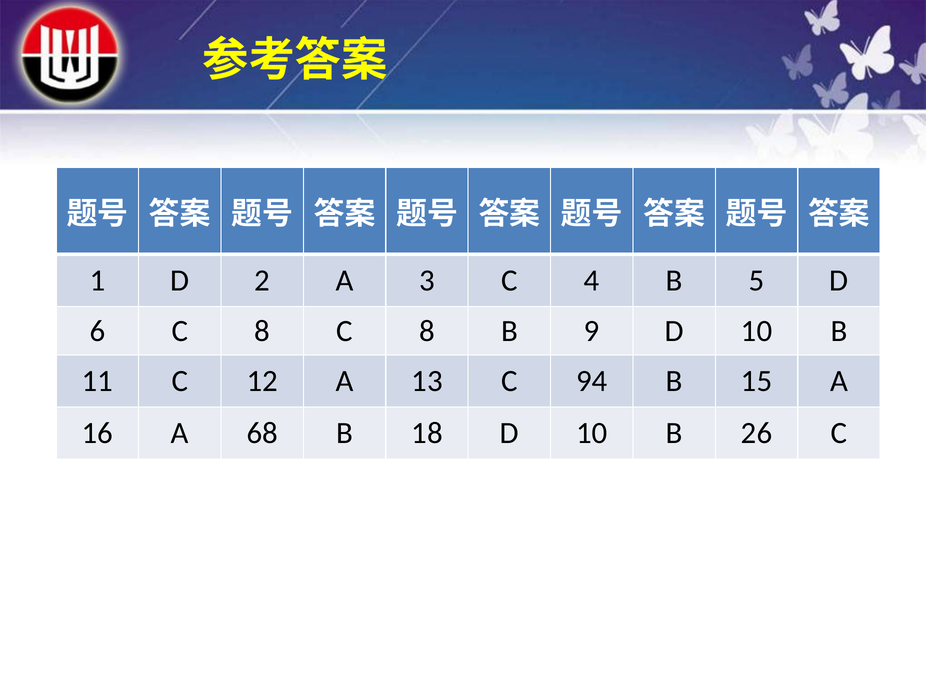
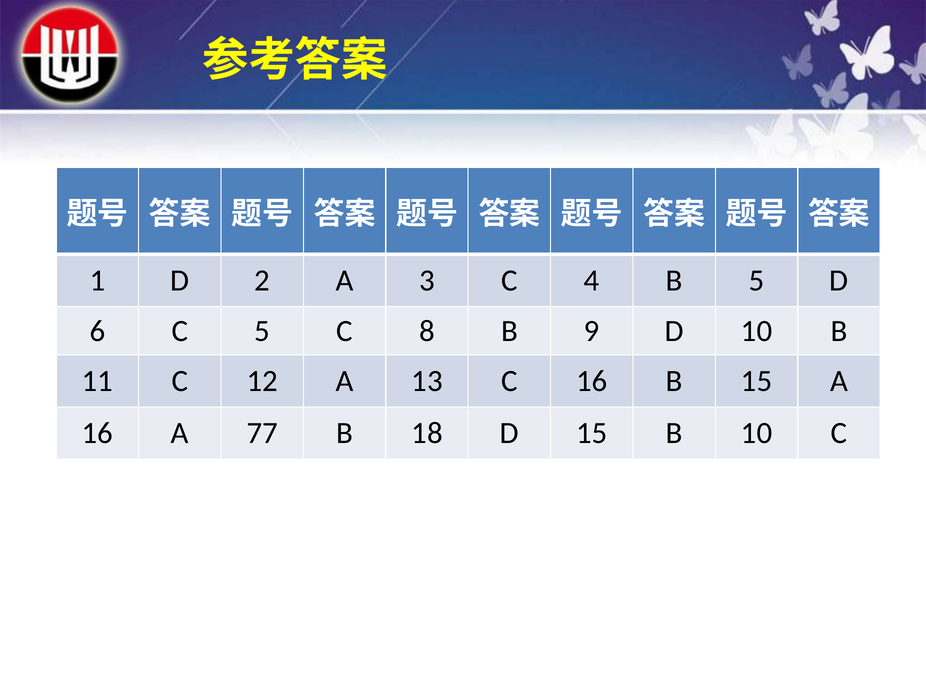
6 C 8: 8 -> 5 (262, 331)
C 94: 94 -> 16 (592, 381)
68: 68 -> 77 (262, 433)
18 D 10: 10 -> 15 (592, 433)
B 26: 26 -> 10 (757, 433)
